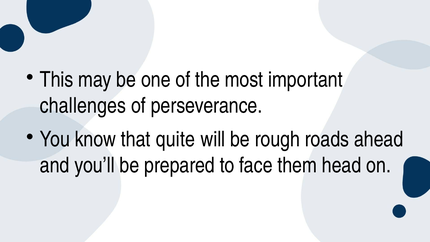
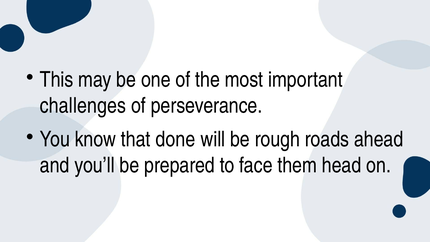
quite: quite -> done (175, 139)
